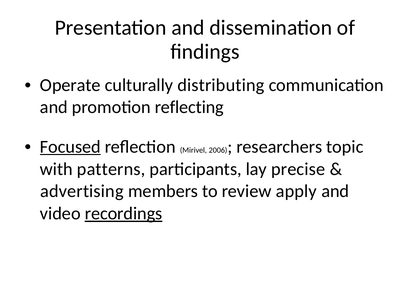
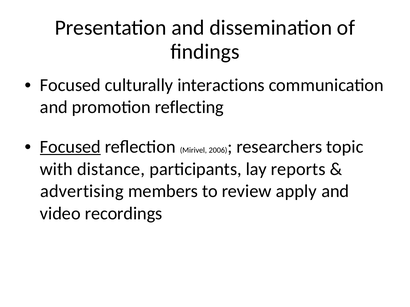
Operate: Operate -> Focused (70, 85)
distributing: distributing -> interactions (221, 85)
patterns: patterns -> distance (111, 169)
precise: precise -> reports (298, 169)
recordings underline: present -> none (124, 214)
